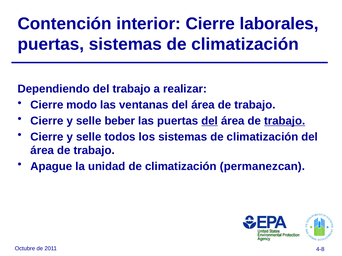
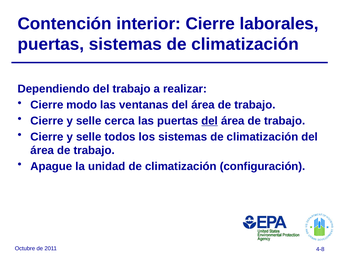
beber: beber -> cerca (120, 121)
trabajo underline: present -> none (285, 121)
permanezcan: permanezcan -> configuración (263, 167)
